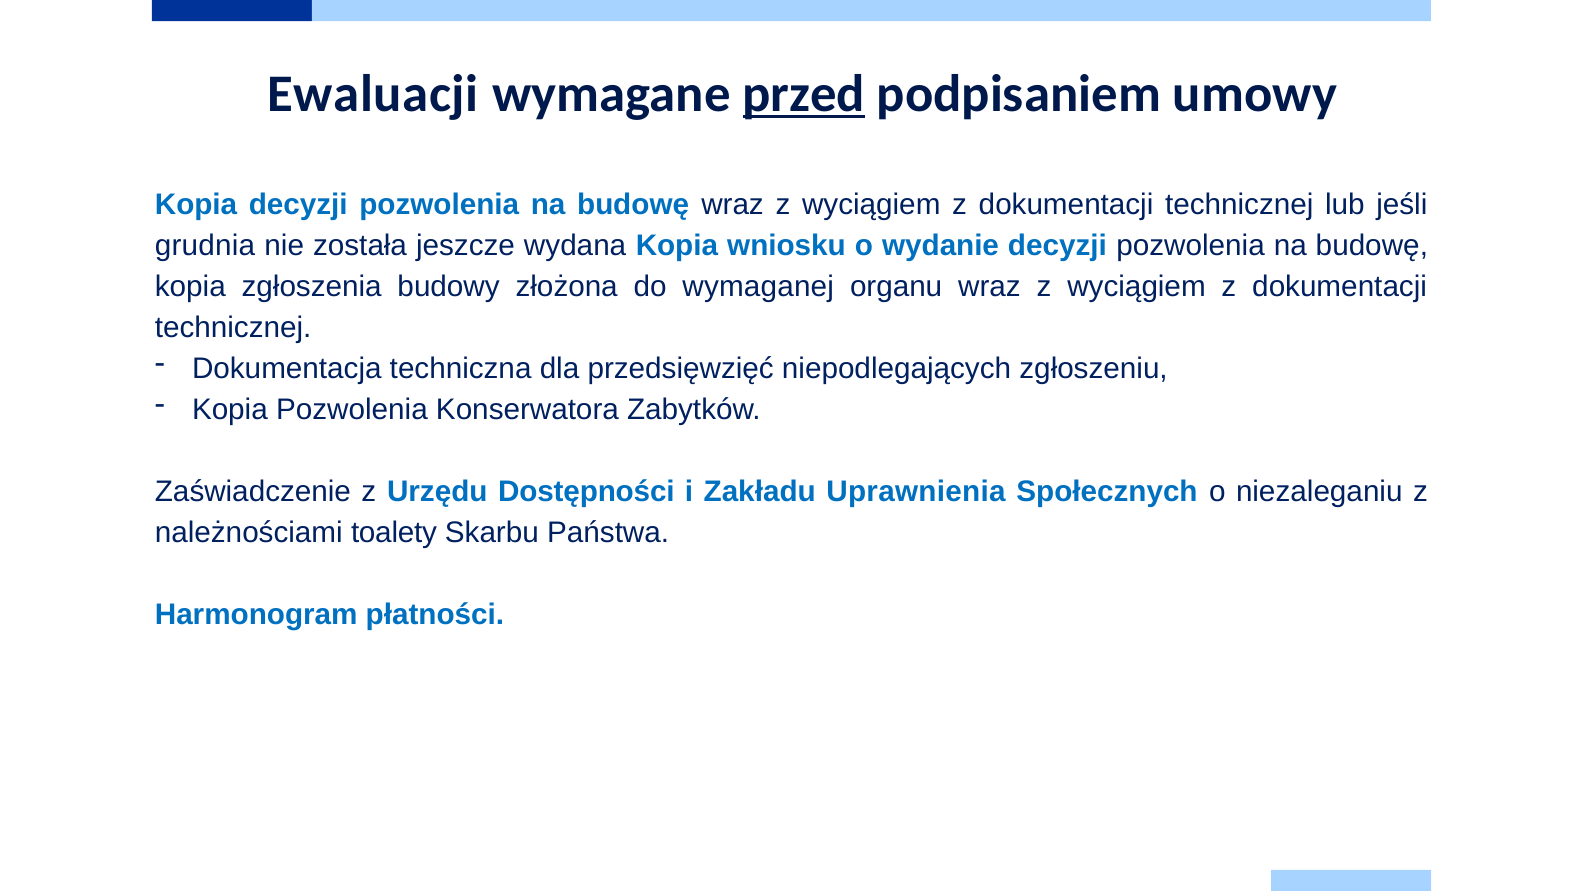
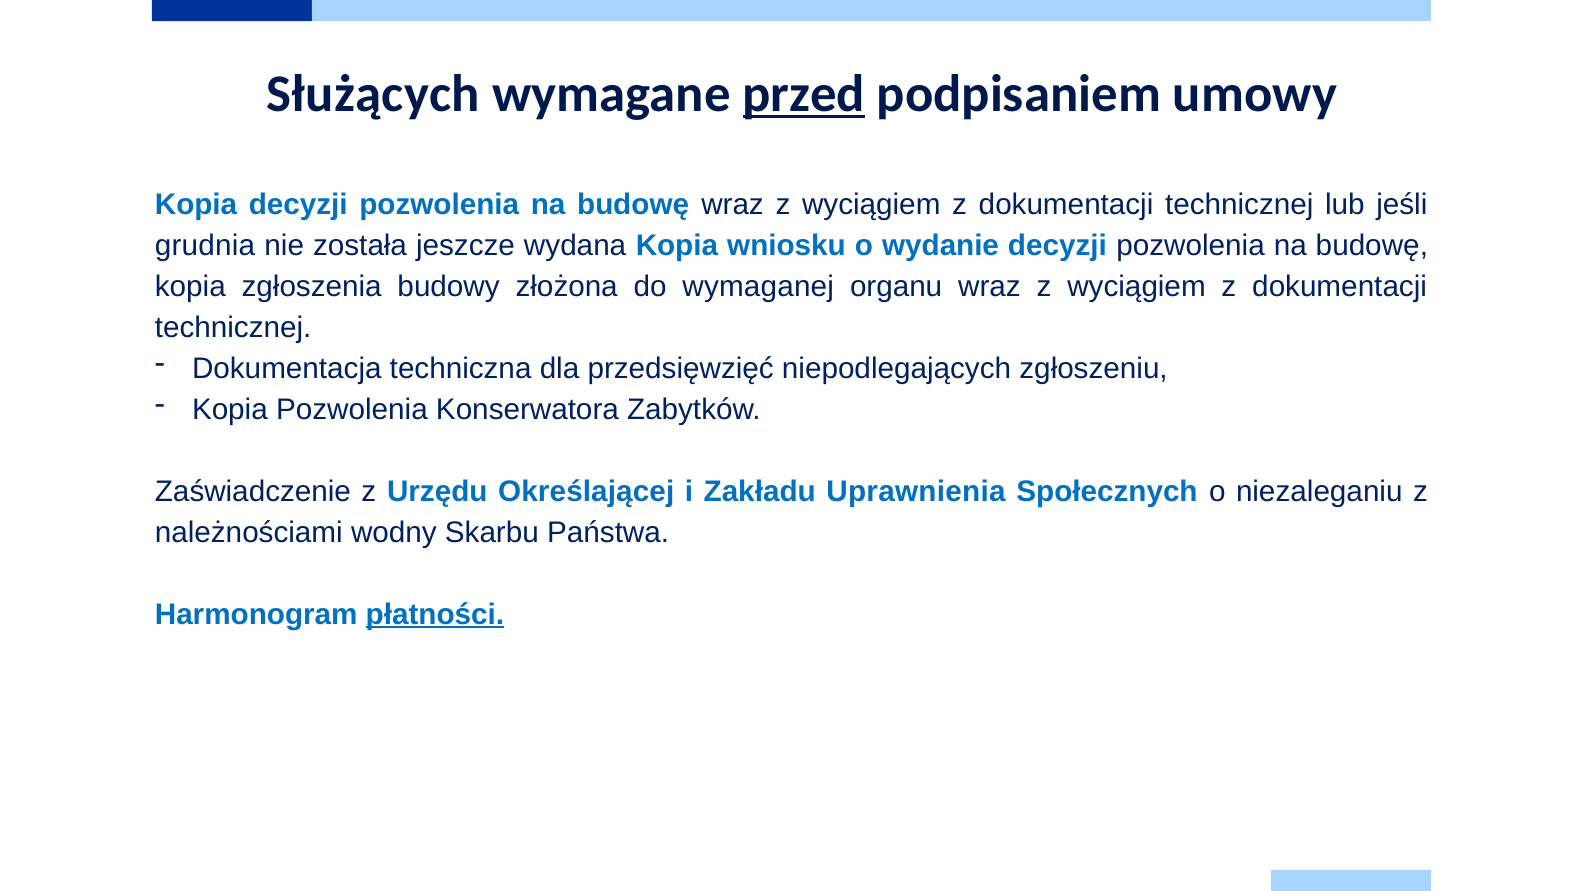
Ewaluacji: Ewaluacji -> Służących (373, 94)
Dostępności: Dostępności -> Określającej (586, 491)
toalety: toalety -> wodny (394, 532)
płatności underline: none -> present (435, 614)
